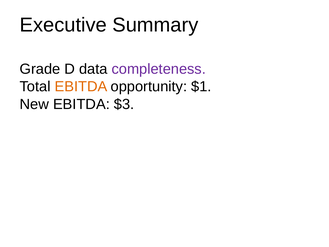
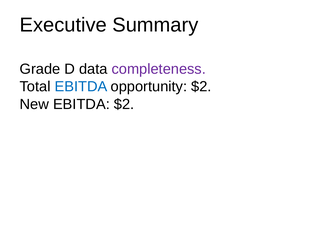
EBITDA colour: orange -> blue (81, 87)
opportunity $1: $1 -> $2 (201, 87)
EBITDA $3: $3 -> $2 (124, 104)
